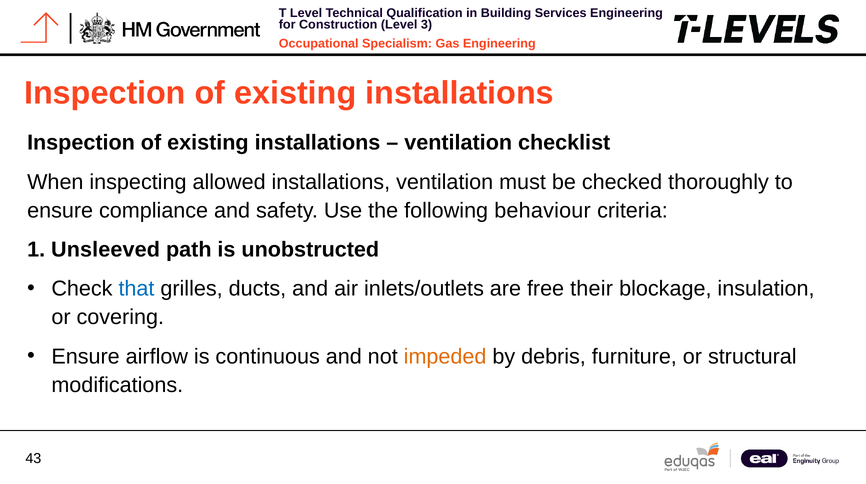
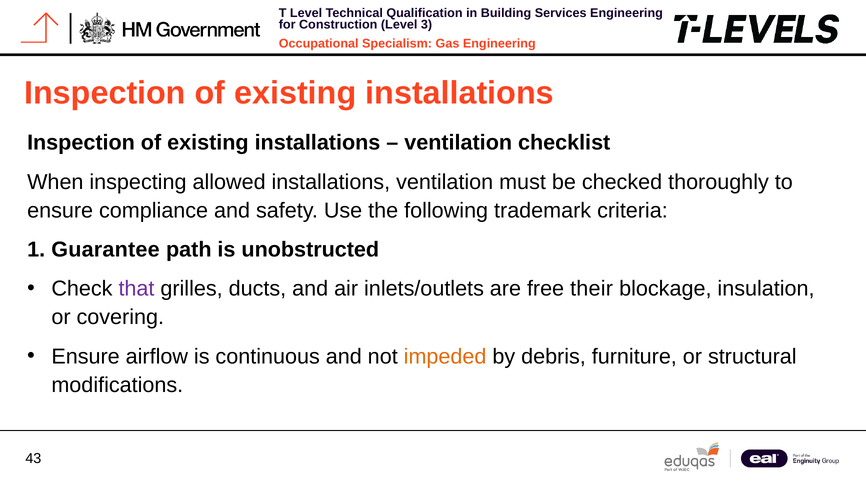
behaviour: behaviour -> trademark (543, 210)
Unsleeved: Unsleeved -> Guarantee (105, 250)
that colour: blue -> purple (136, 289)
